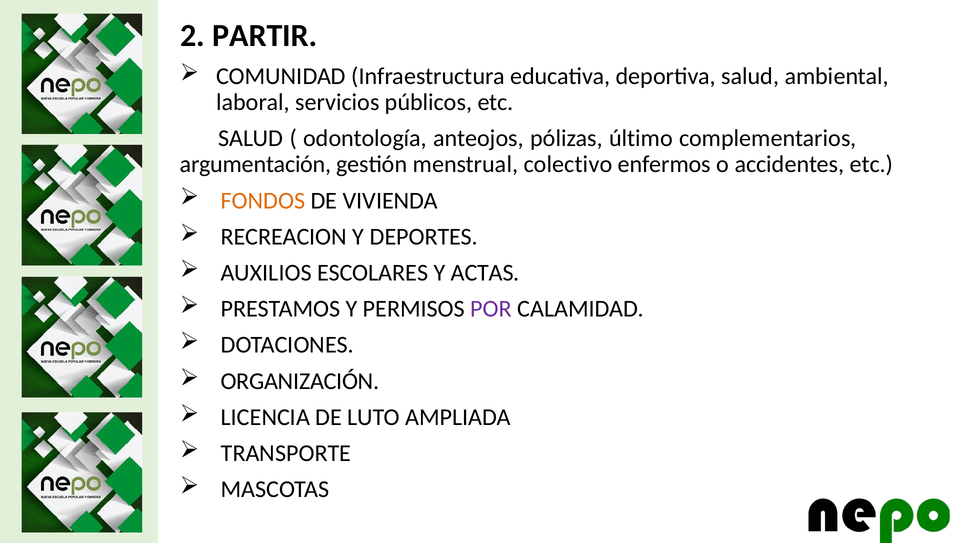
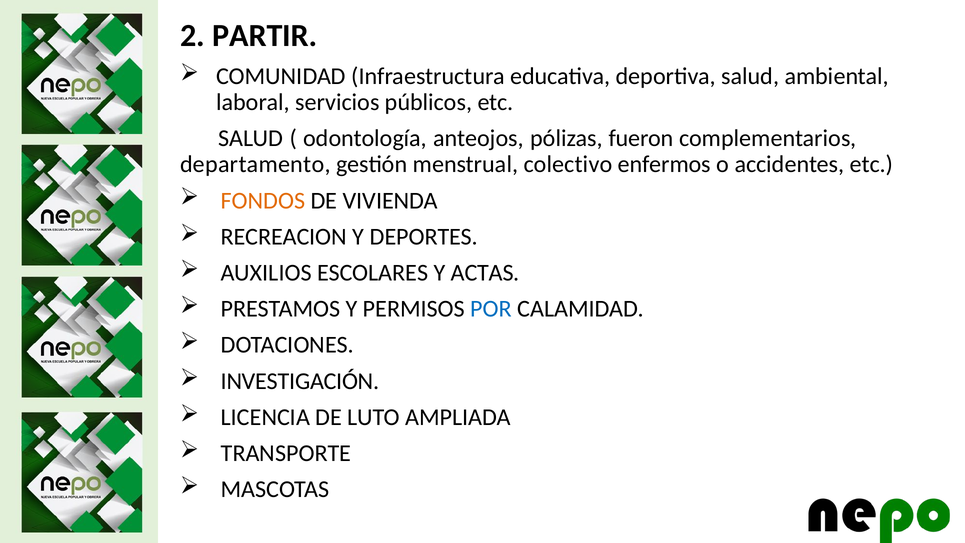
último: último -> fueron (641, 138)
argumentación: argumentación -> departamento (255, 164)
POR colour: purple -> blue (491, 309)
ORGANIZACIÓN: ORGANIZACIÓN -> INVESTIGACIÓN (300, 381)
